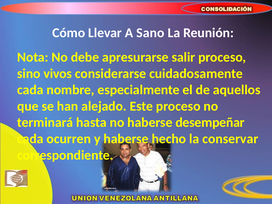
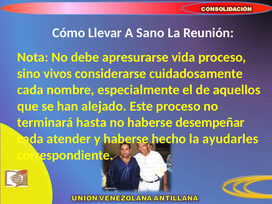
salir: salir -> vida (183, 57)
ocurren: ocurren -> atender (69, 139)
conservar: conservar -> ayudarles (230, 139)
